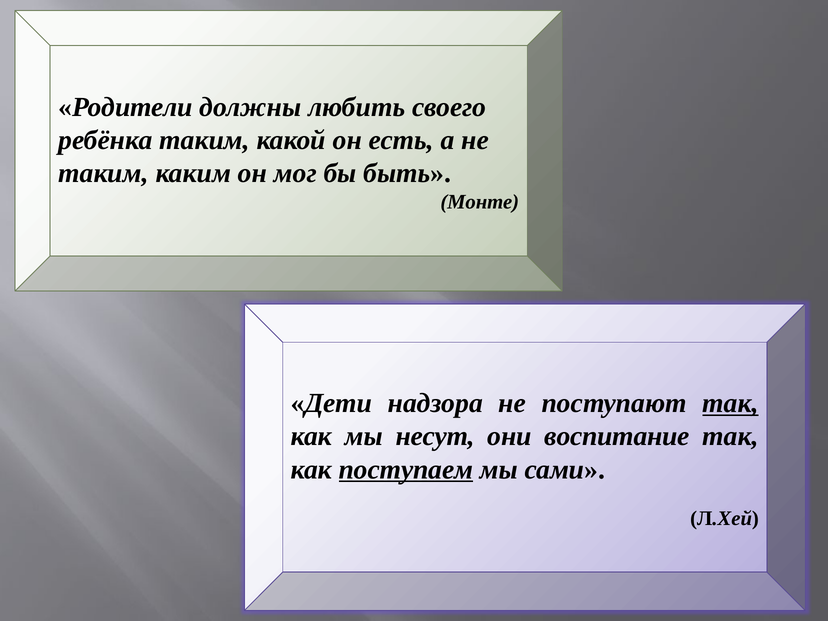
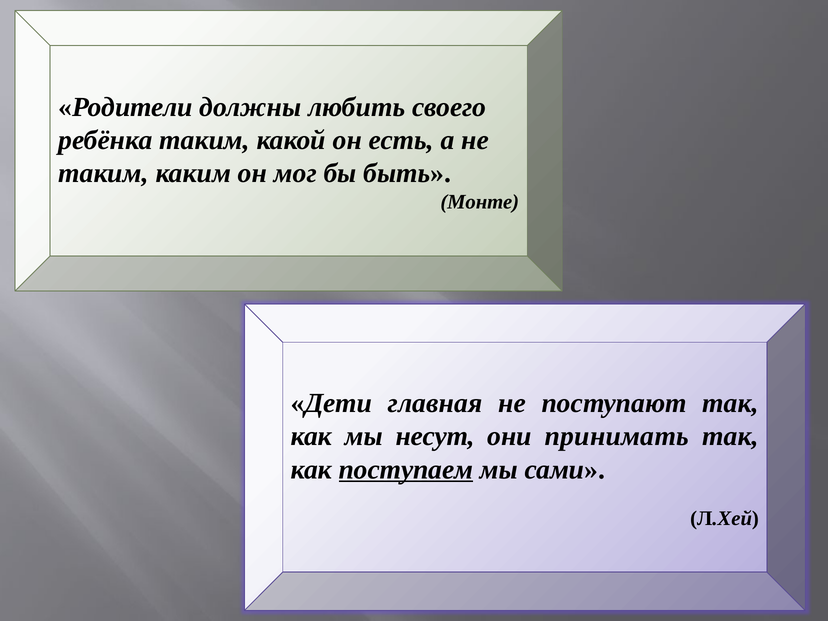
надзора: надзора -> главная (435, 403)
так underline: present -> none (730, 403)
воспитание: воспитание -> принимать (617, 436)
